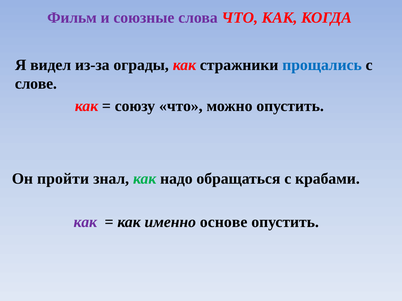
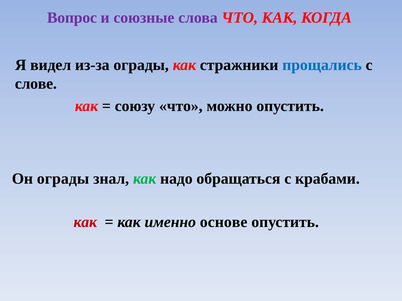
Фильм: Фильм -> Вопрос (72, 18)
Он пройти: пройти -> ограды (63, 179)
как colour: purple -> red (85, 222)
